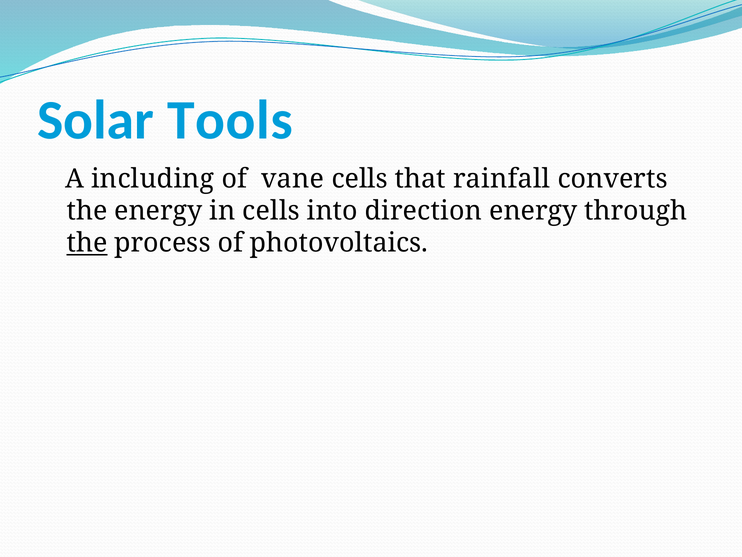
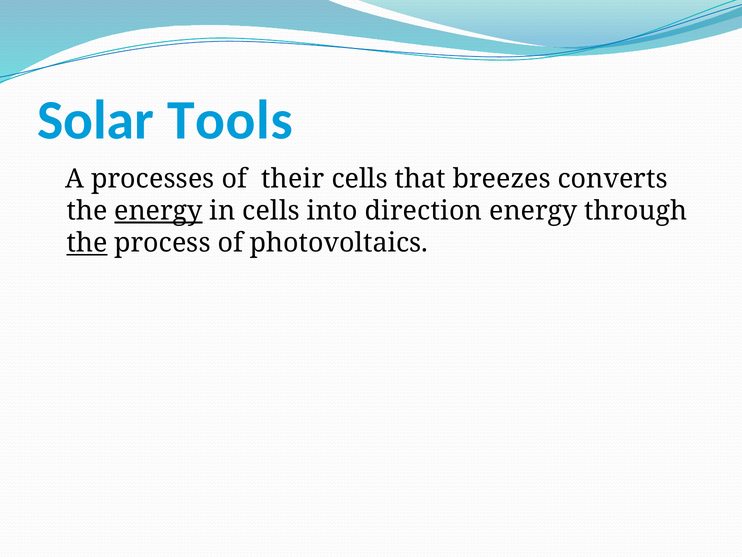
including: including -> processes (153, 179)
vane: vane -> their (293, 179)
rainfall: rainfall -> breezes (502, 179)
energy underline: none -> present (158, 211)
